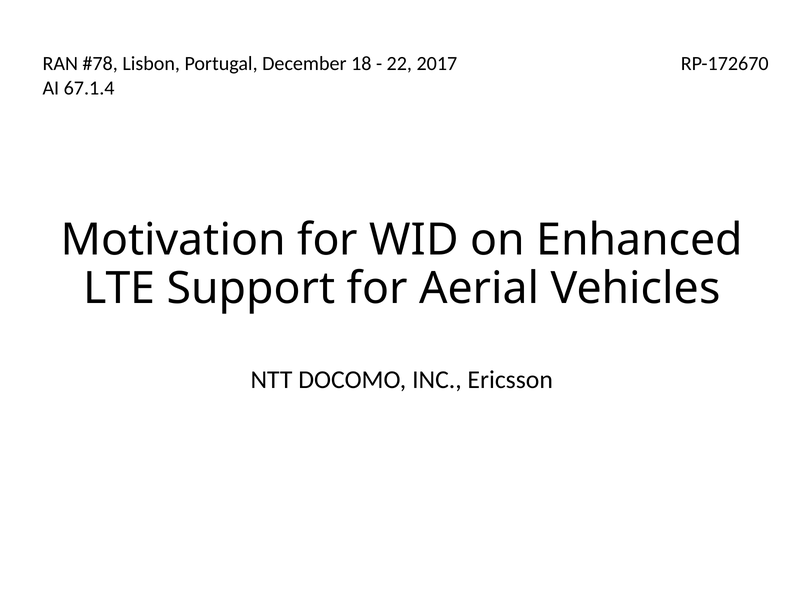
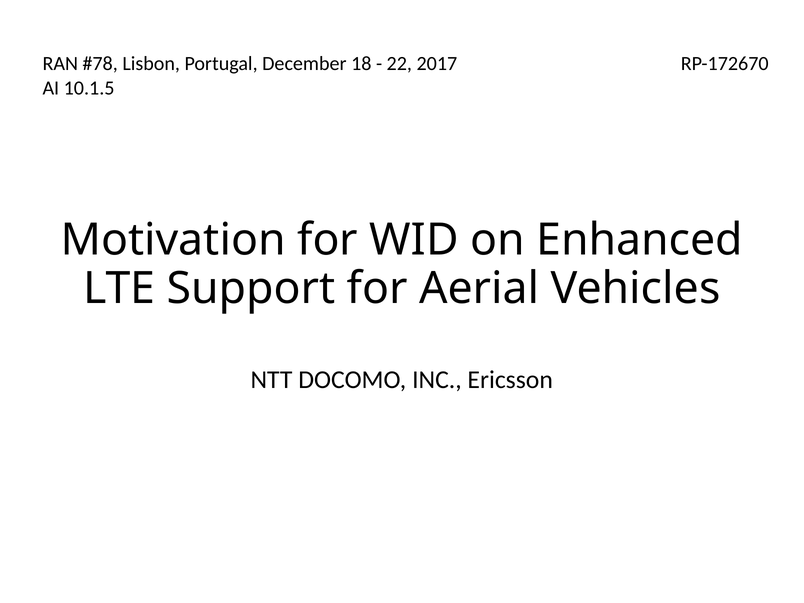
67.1.4: 67.1.4 -> 10.1.5 (89, 88)
